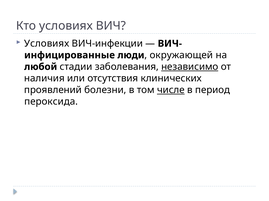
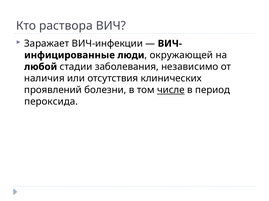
Кто условиях: условиях -> раствора (66, 26)
Условиях: Условиях -> Заражает (47, 44)
независимо underline: present -> none (190, 67)
